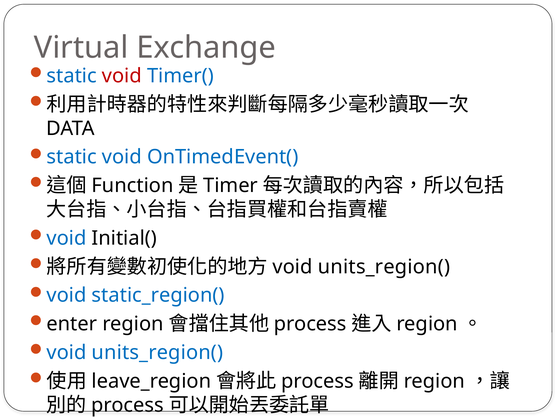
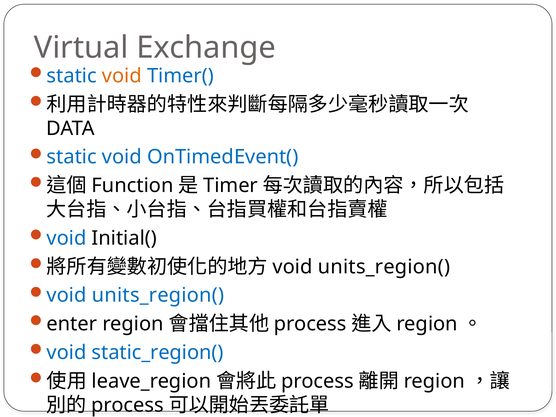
void colour: red -> orange (122, 76)
static_region(: static_region( -> units_region( (158, 295)
units_region(: units_region( -> static_region( (158, 352)
